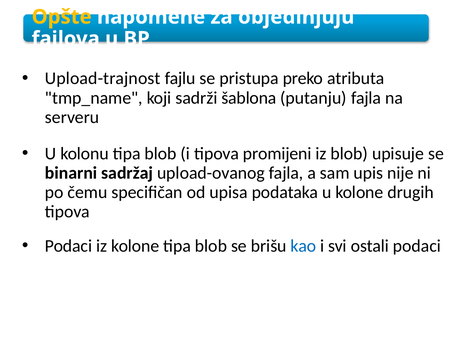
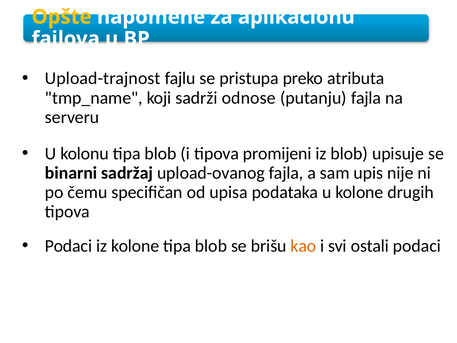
objedinjuju: objedinjuju -> aplikacionu (296, 17)
šablona: šablona -> odnose (249, 98)
kao colour: blue -> orange (303, 246)
